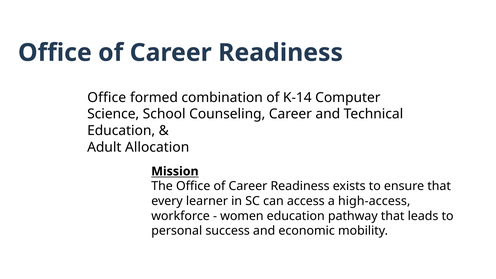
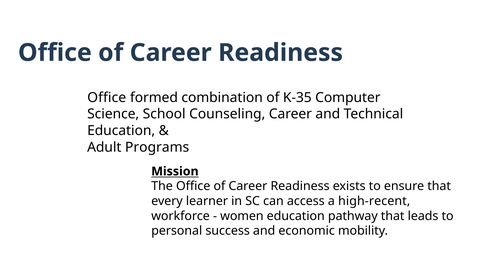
K-14: K-14 -> K-35 (297, 98)
Allocation: Allocation -> Programs (157, 147)
high-access: high-access -> high-recent (374, 201)
